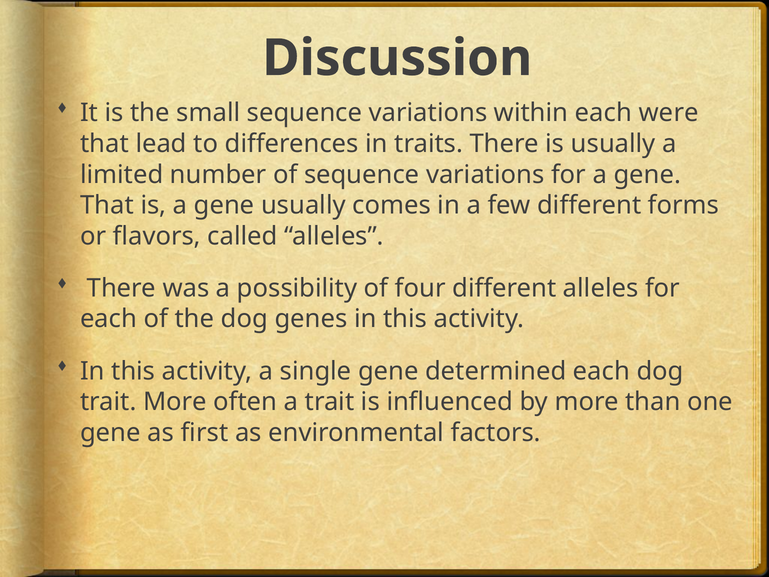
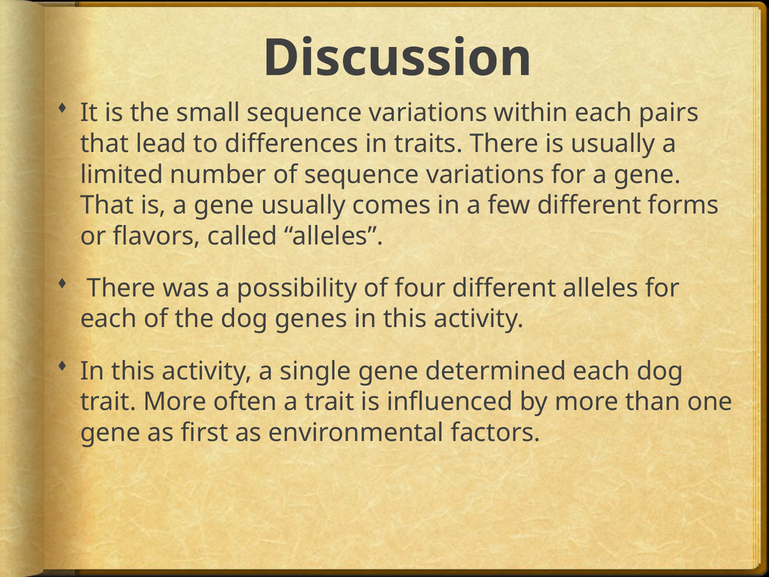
were: were -> pairs (669, 113)
